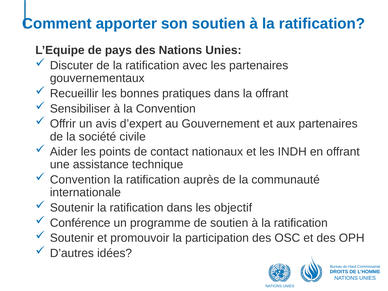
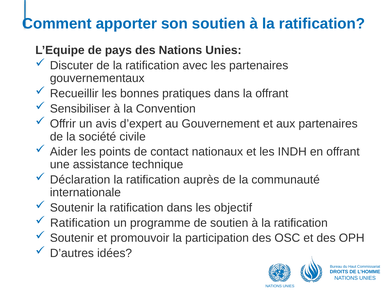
Convention: Convention -> Déclaration (80, 180)
Conférence: Conférence -> Ratification (80, 223)
